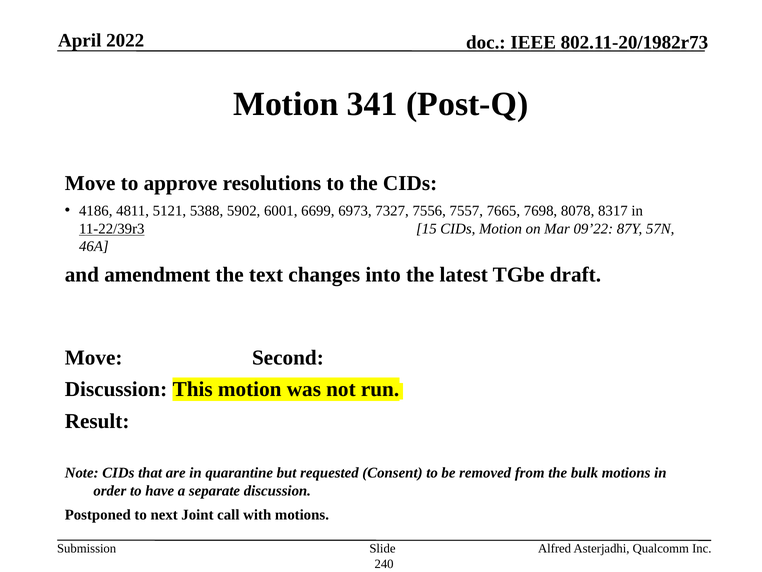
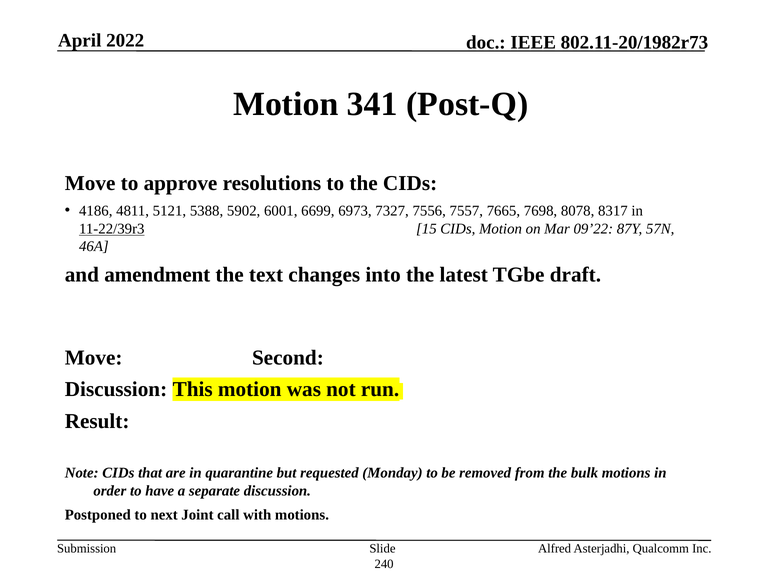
Consent: Consent -> Monday (392, 472)
